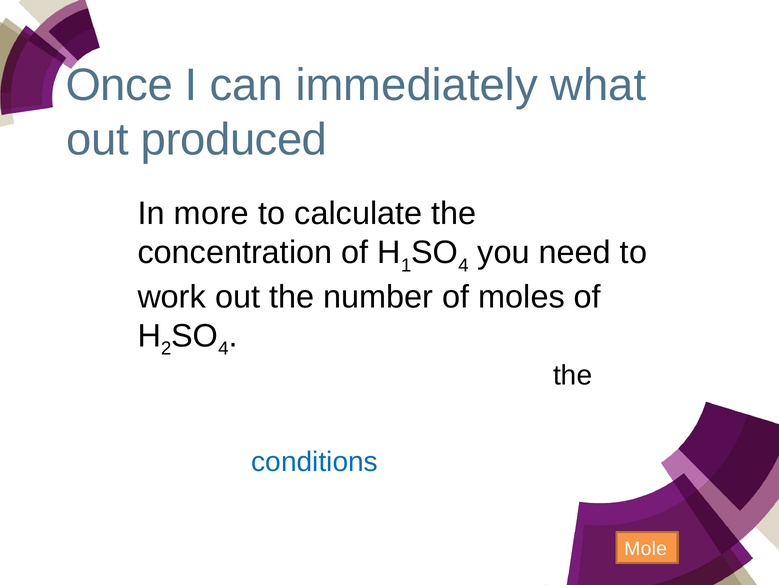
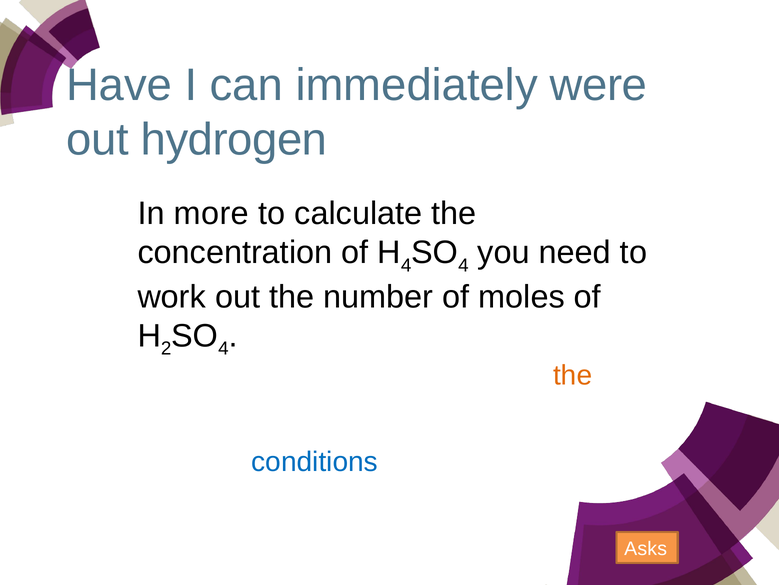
Once: Once -> Have (119, 85)
what: what -> were (599, 85)
out produced: produced -> hydrogen (234, 140)
1: 1 -> 4 (406, 265)
the colour: black -> orange (573, 375)
Mole: Mole -> Asks (646, 548)
